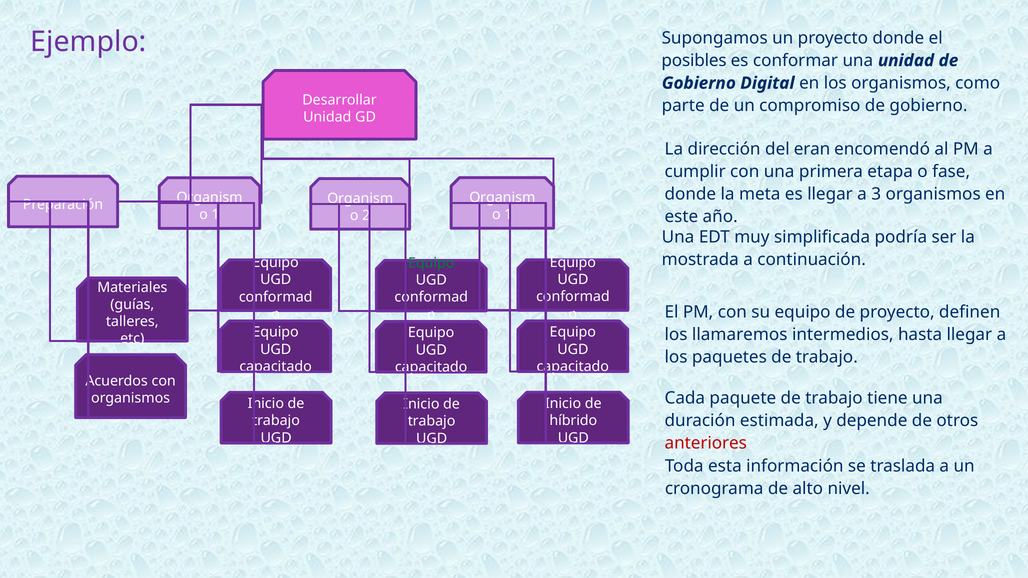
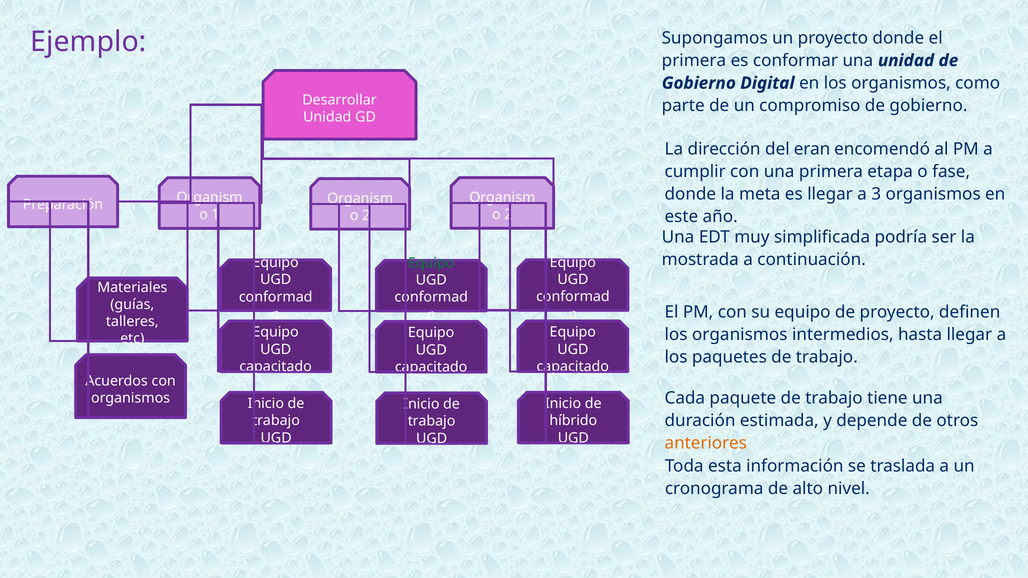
posibles: posibles -> primera (694, 61)
1: 1 -> 2 (508, 215)
llamaremos: llamaremos -> organismos (740, 335)
anteriores colour: red -> orange (706, 444)
